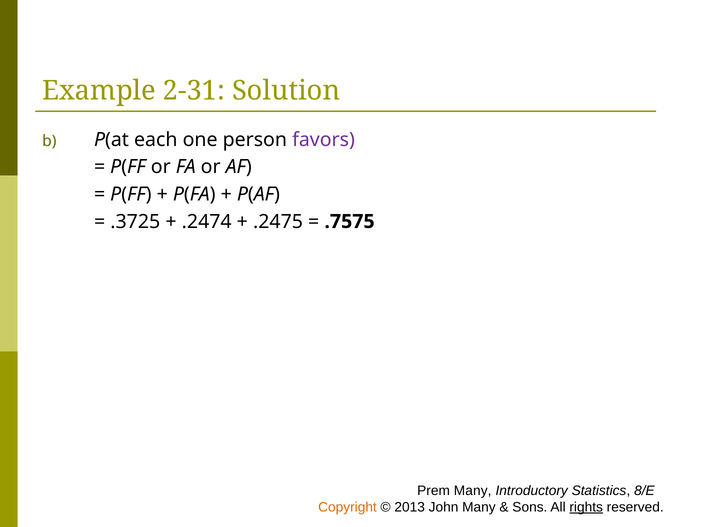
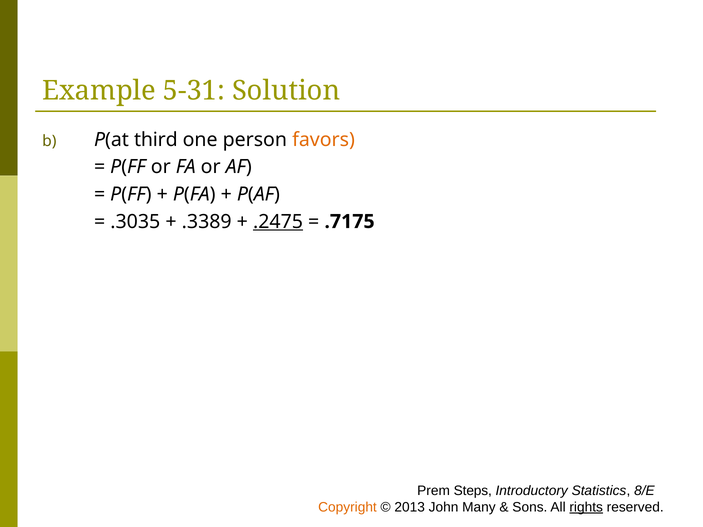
2-31: 2-31 -> 5-31 (194, 91)
each: each -> third (156, 140)
favors colour: purple -> orange (324, 140)
.3725: .3725 -> .3035 (135, 222)
.2474: .2474 -> .3389 (207, 222)
.2475 underline: none -> present (278, 222)
.7575: .7575 -> .7175 (350, 222)
Prem Many: Many -> Steps (473, 491)
